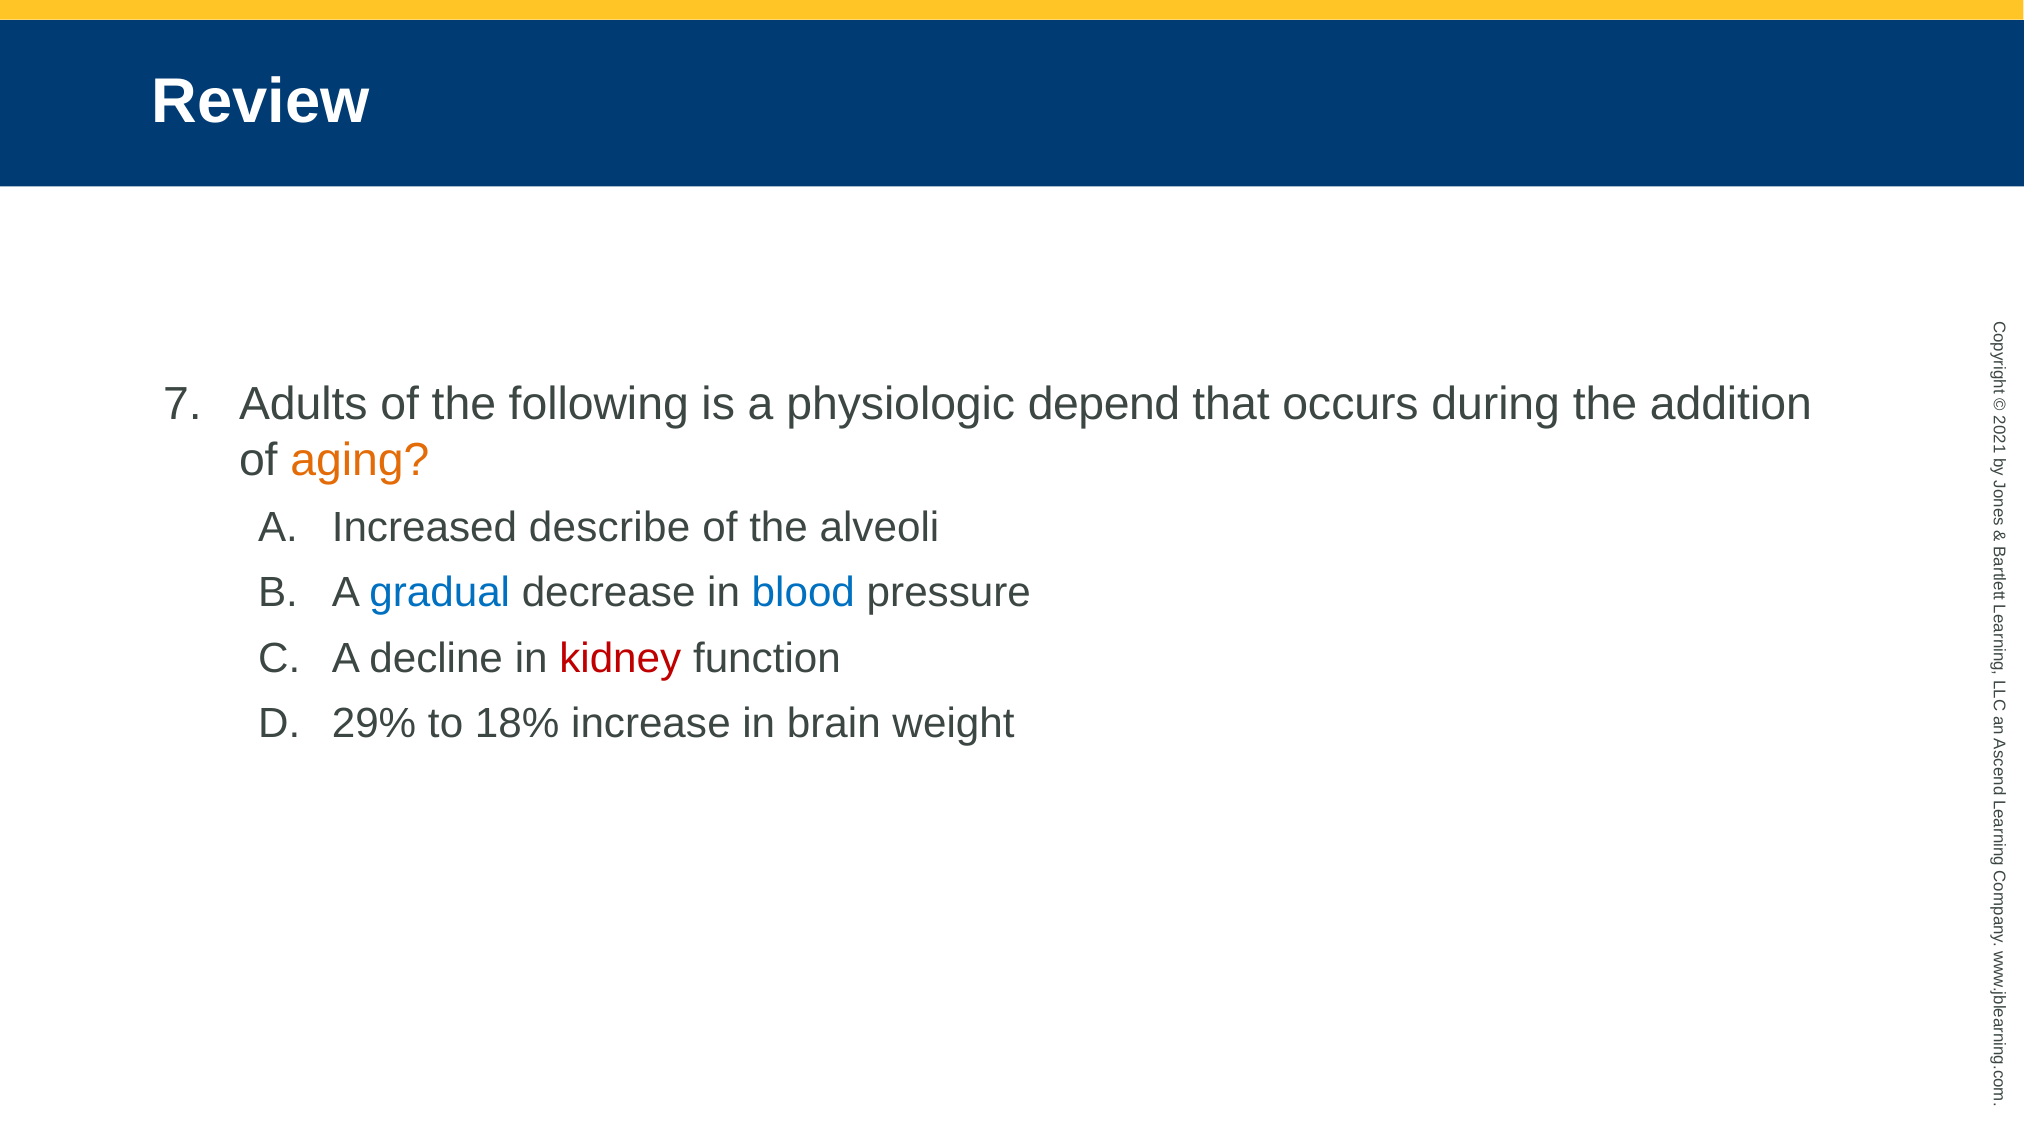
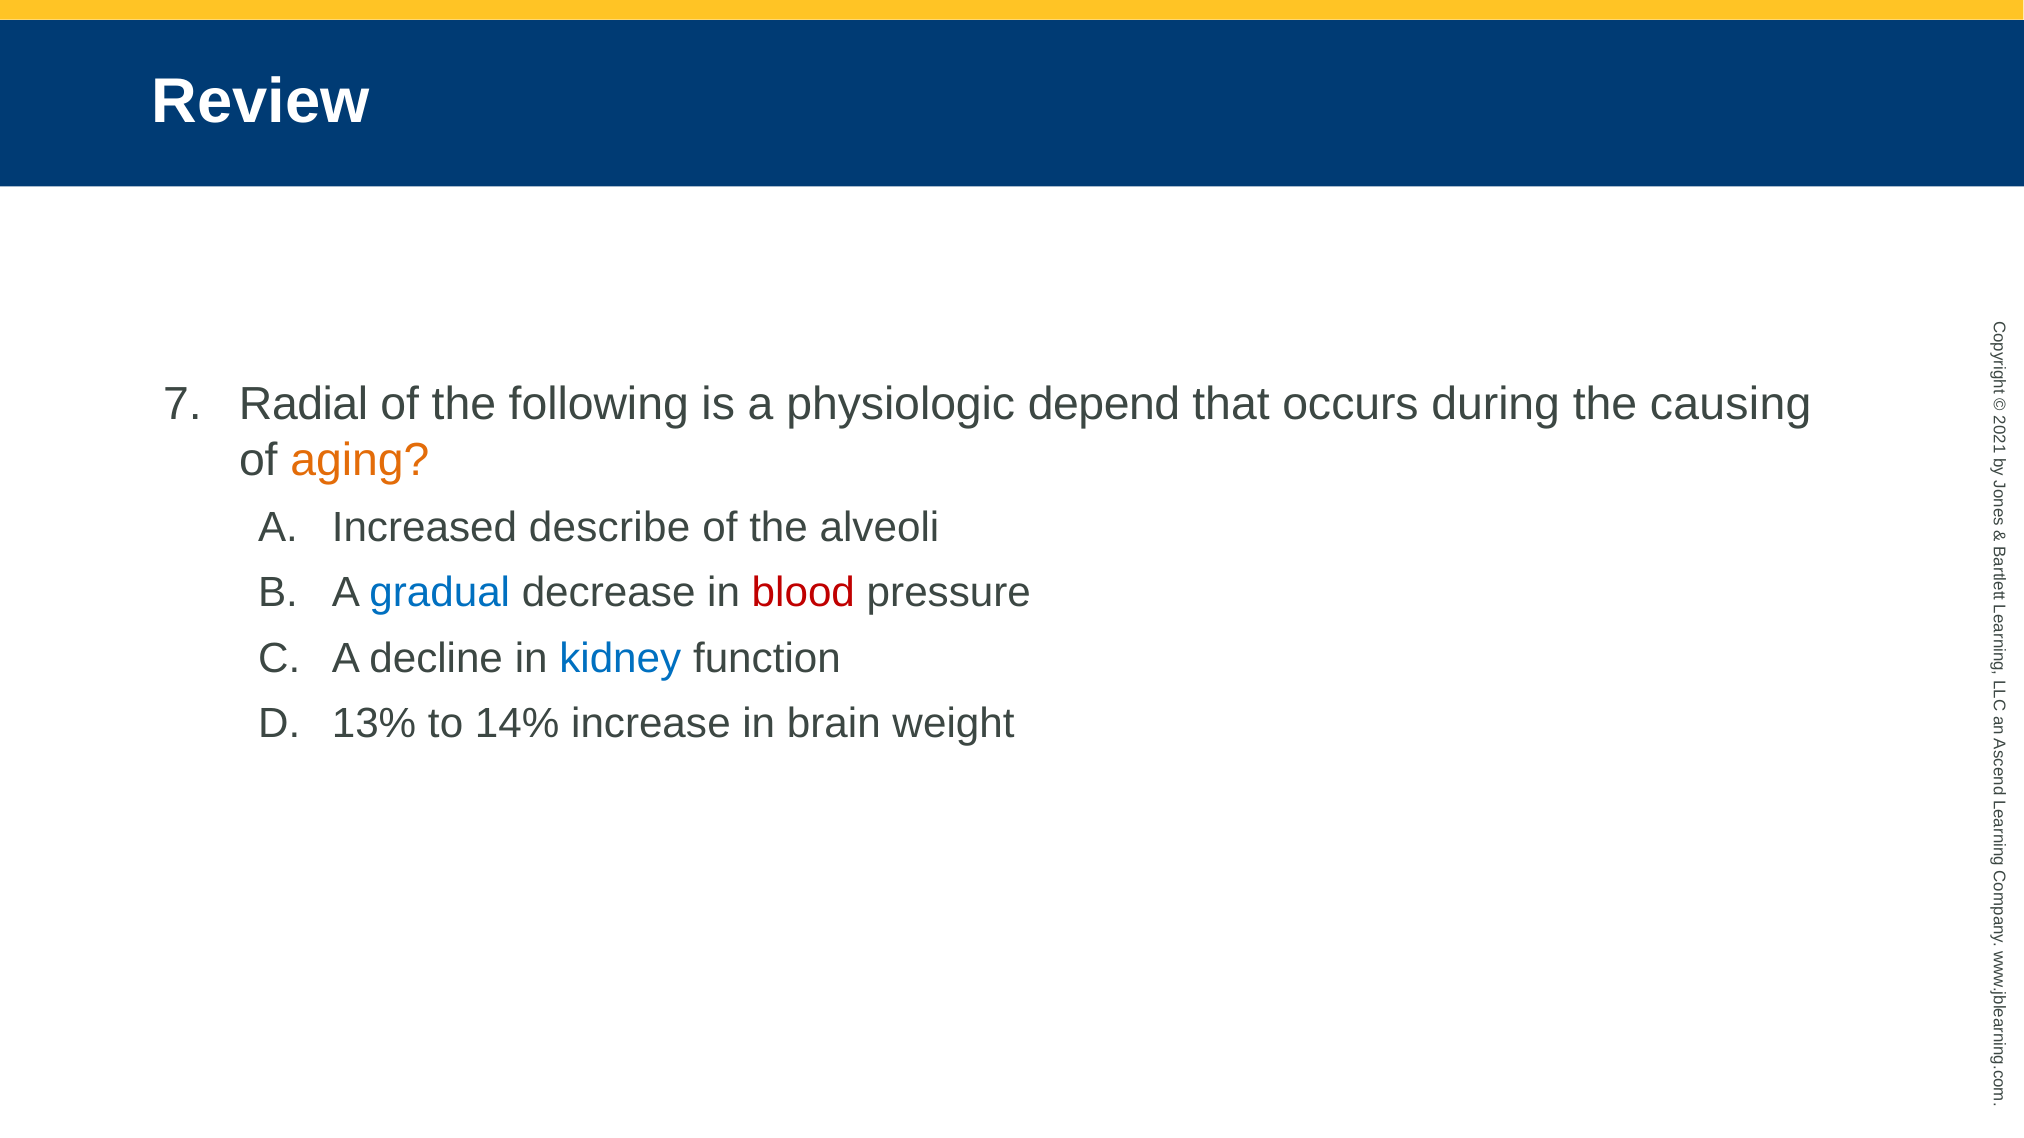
Adults: Adults -> Radial (304, 404)
addition: addition -> causing (1731, 404)
blood colour: blue -> red (803, 593)
kidney colour: red -> blue (620, 658)
29%: 29% -> 13% (374, 724)
18%: 18% -> 14% (517, 724)
